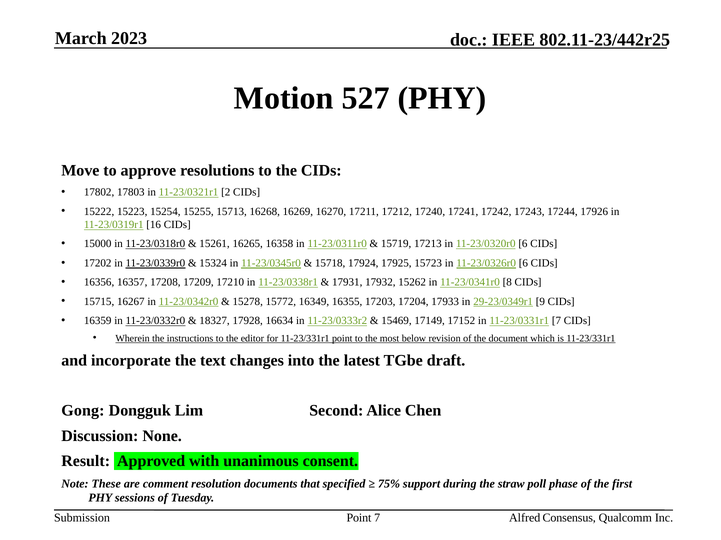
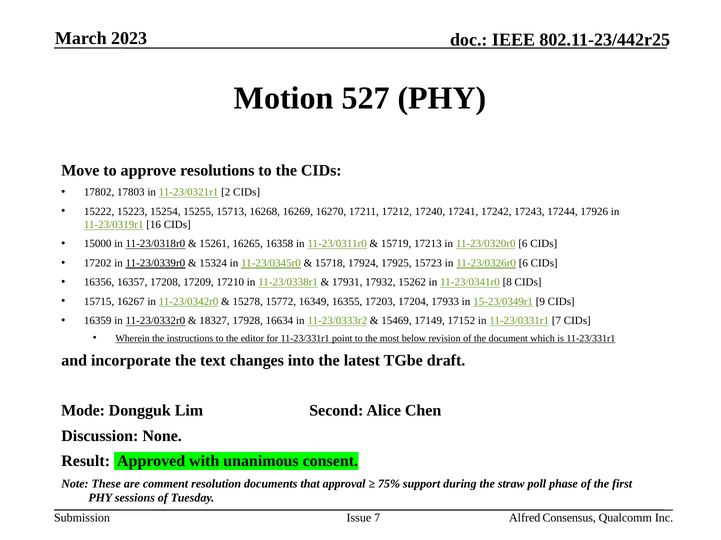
29-23/0349r1: 29-23/0349r1 -> 15-23/0349r1 (503, 302)
Gong: Gong -> Mode (83, 411)
specified: specified -> approval (344, 484)
Point: Point -> Issue (359, 519)
